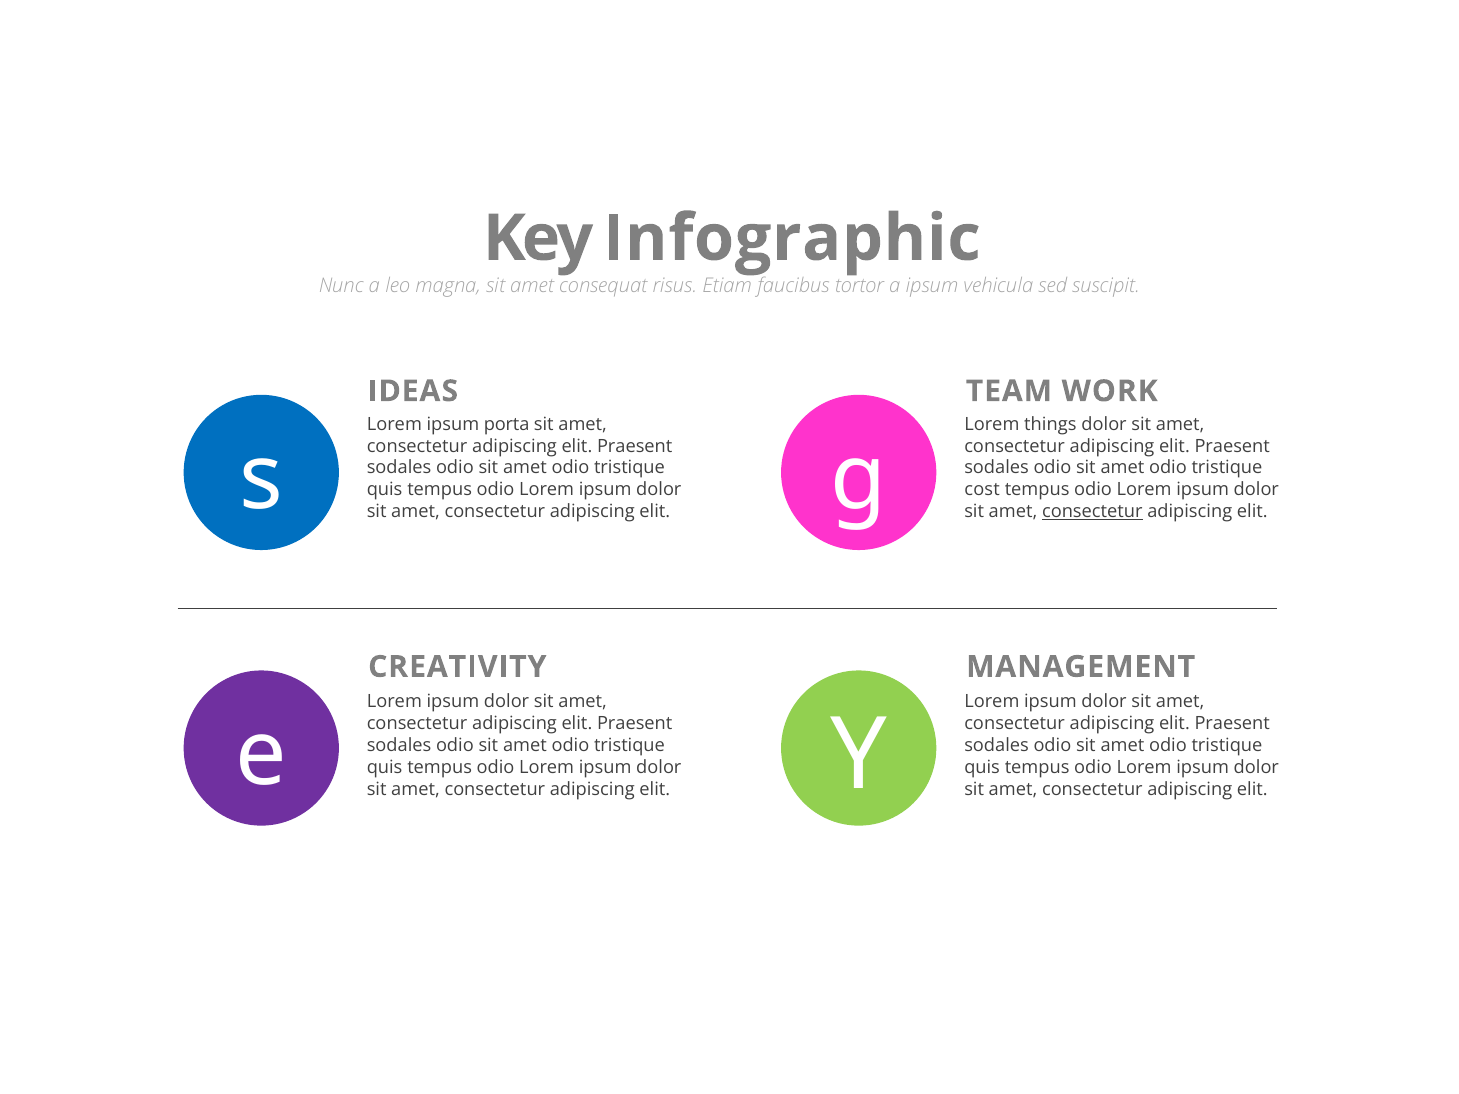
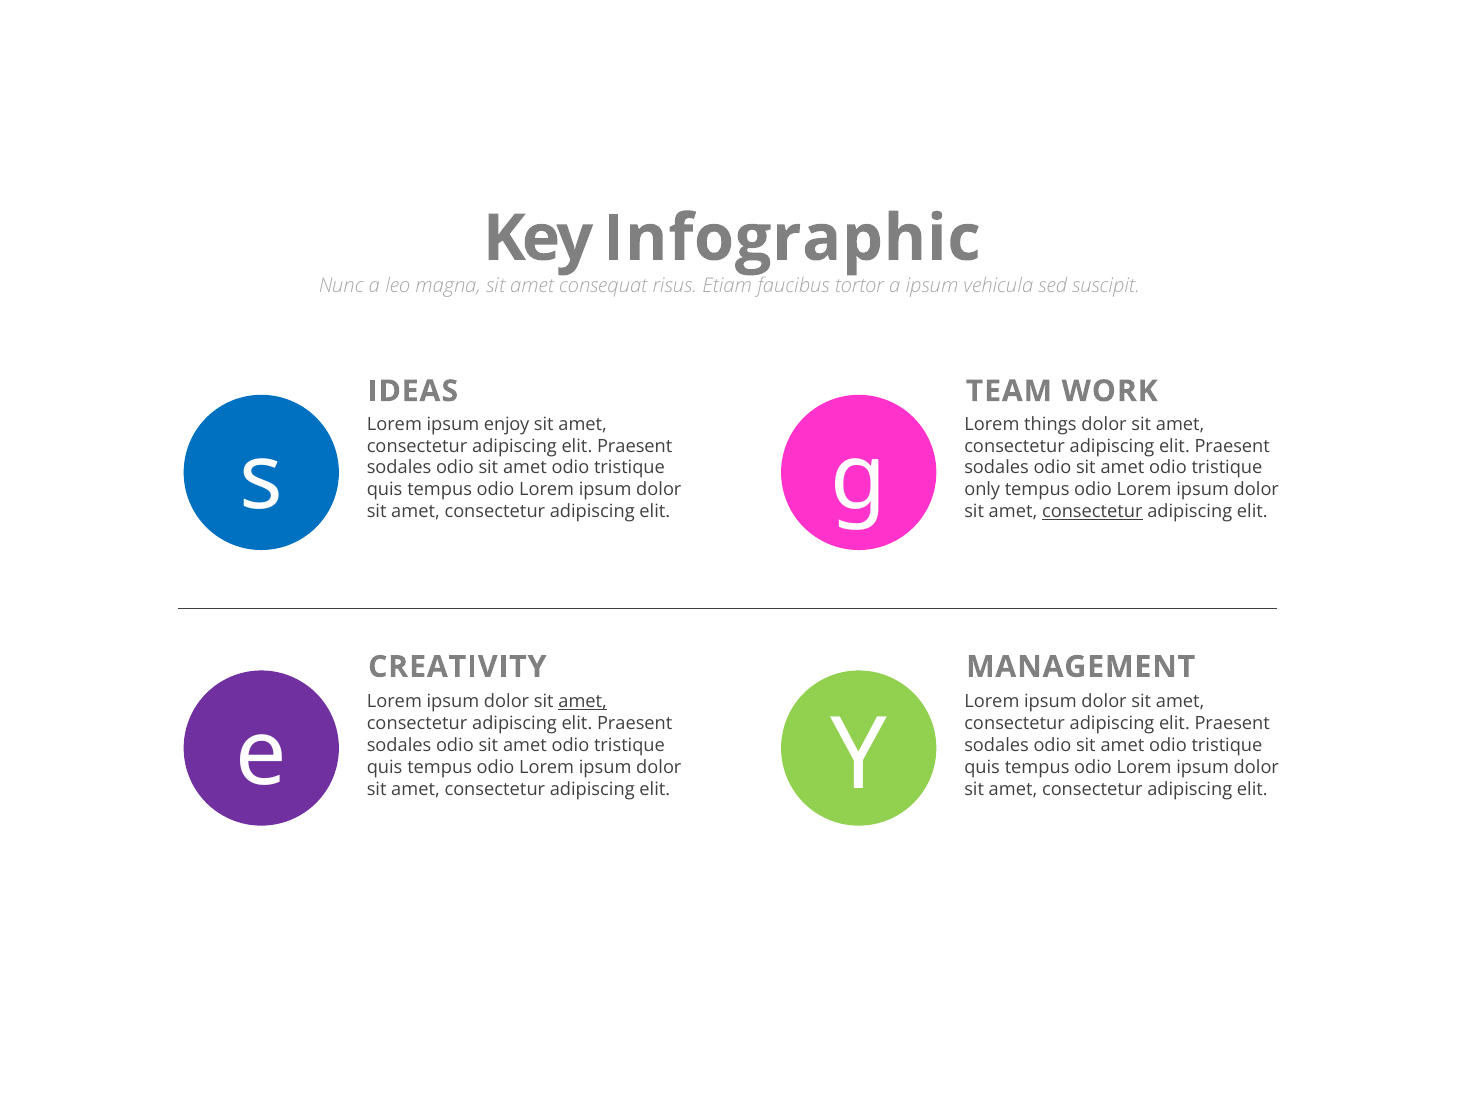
porta: porta -> enjoy (507, 424)
cost: cost -> only (982, 490)
amet underline: none -> present (583, 702)
